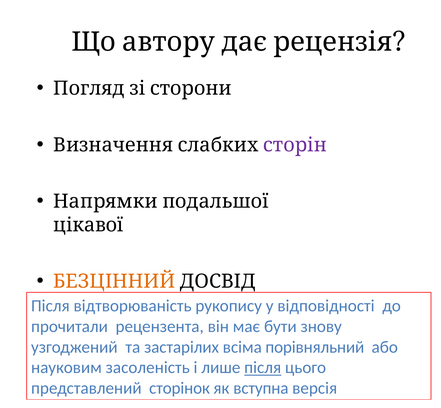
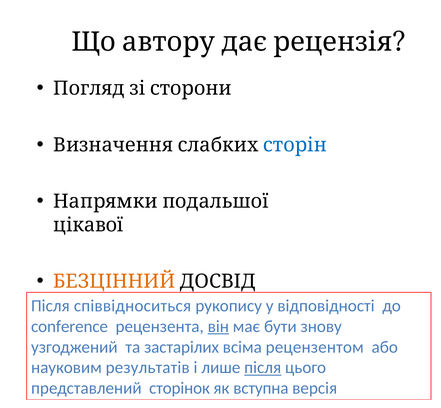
сторін colour: purple -> blue (295, 145)
відтворюваність: відтворюваність -> співвідноситься (132, 306)
прочитали: прочитали -> conference (70, 326)
він underline: none -> present (218, 326)
порівняльний: порівняльний -> рецензентом (315, 347)
засоленість: засоленість -> результатів (148, 368)
